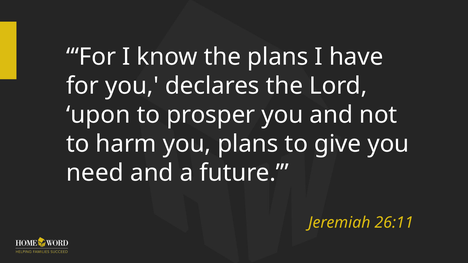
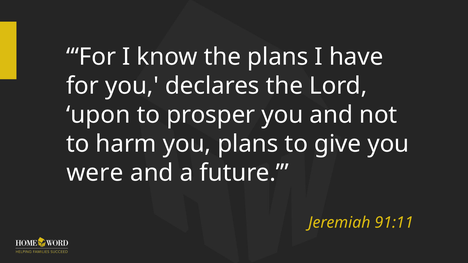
need: need -> were (95, 173)
26:11: 26:11 -> 91:11 (394, 223)
